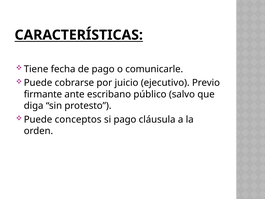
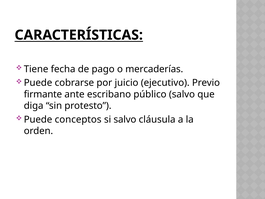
comunicarle: comunicarle -> mercaderías (154, 69)
si pago: pago -> salvo (125, 119)
